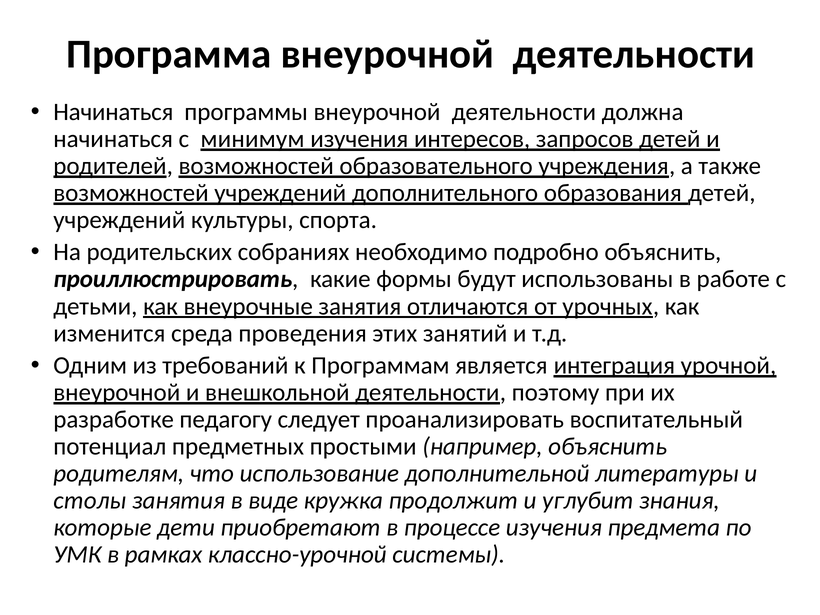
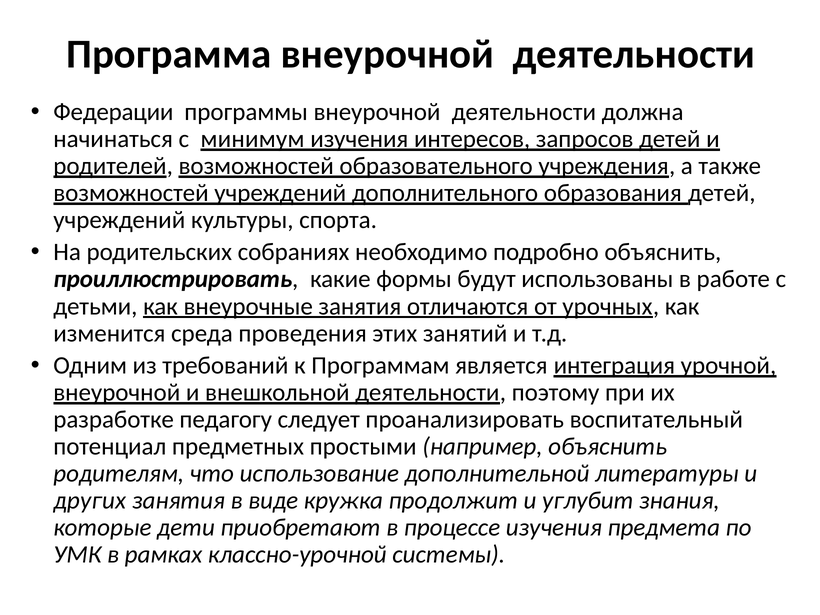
Начинаться: Начинаться -> Федерации (113, 112)
столы: столы -> других (90, 501)
